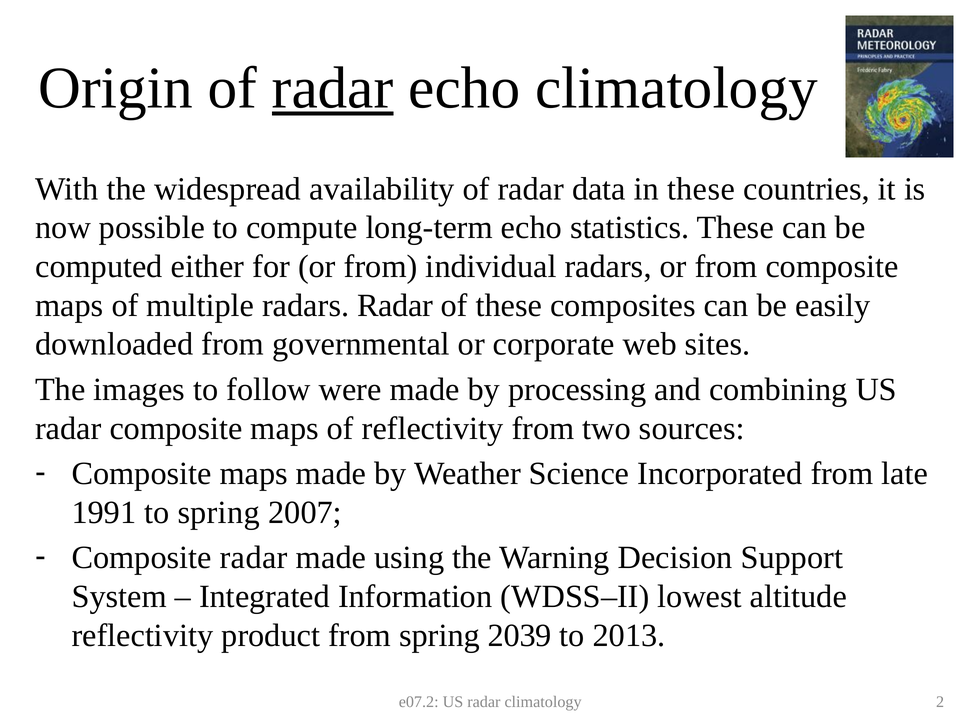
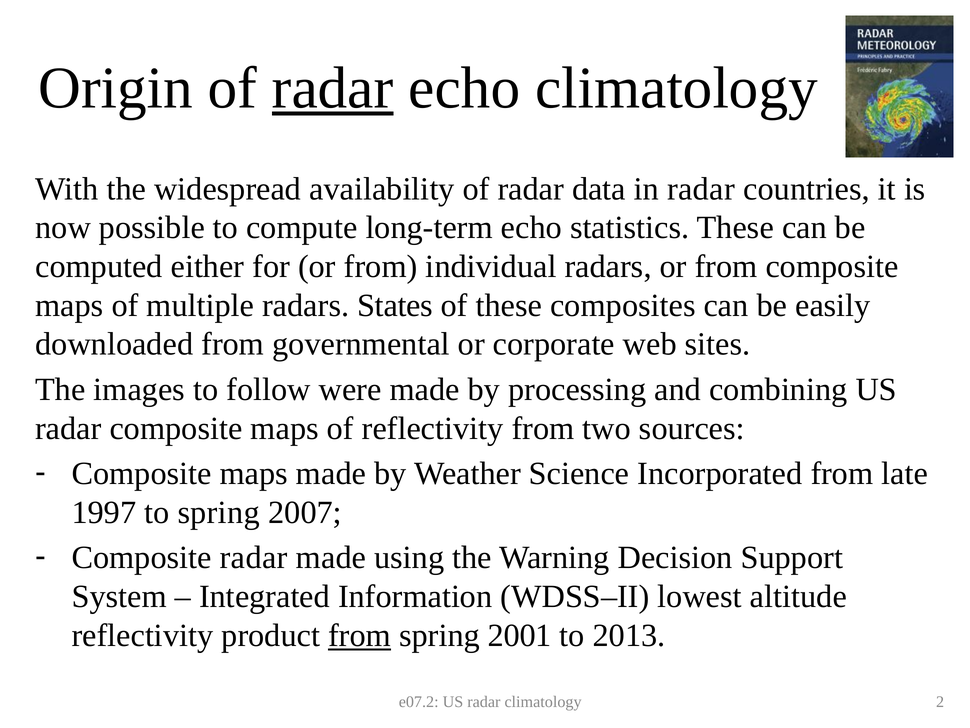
in these: these -> radar (701, 189)
radars Radar: Radar -> States (395, 305)
1991: 1991 -> 1997 (104, 512)
from underline: none -> present (360, 635)
2039: 2039 -> 2001 (520, 635)
